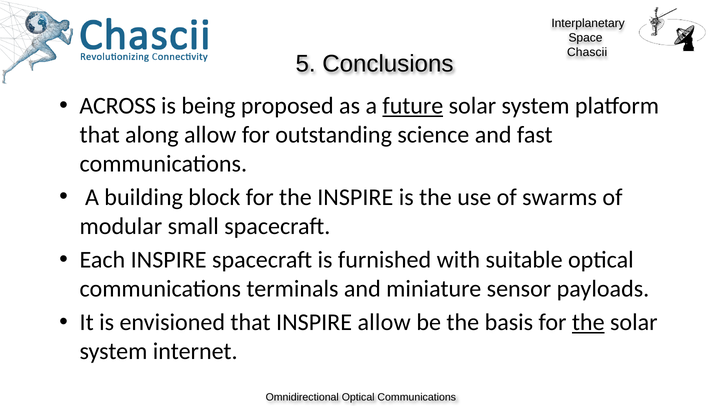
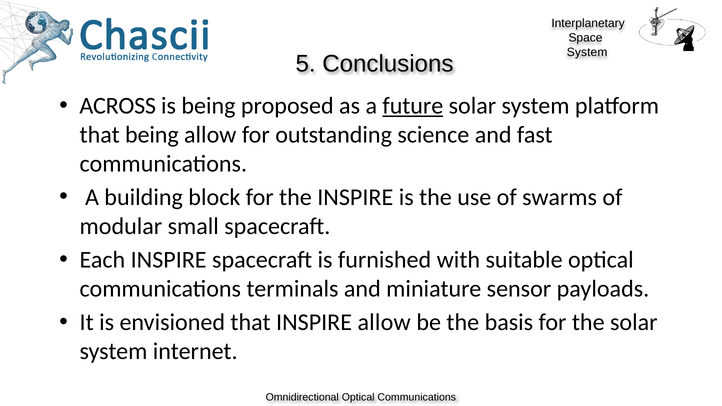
Chascii: Chascii -> System (587, 52)
that along: along -> being (152, 135)
the underline: present -> none (588, 323)
